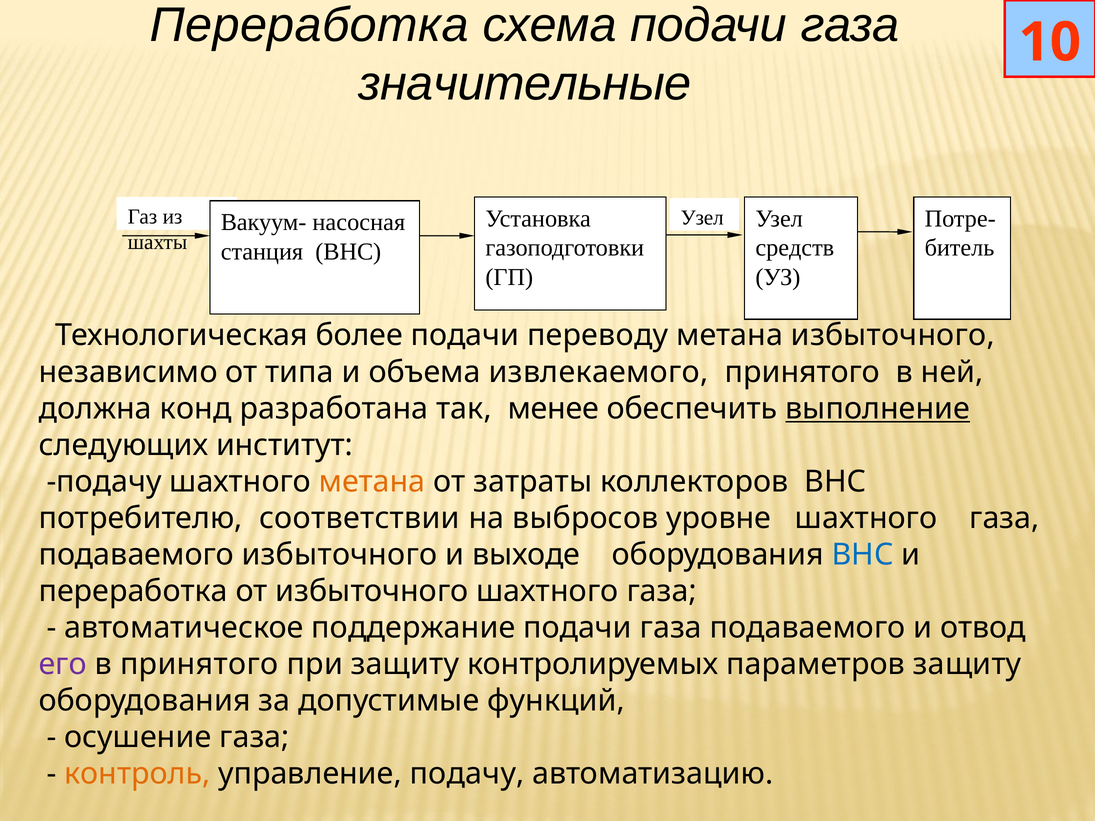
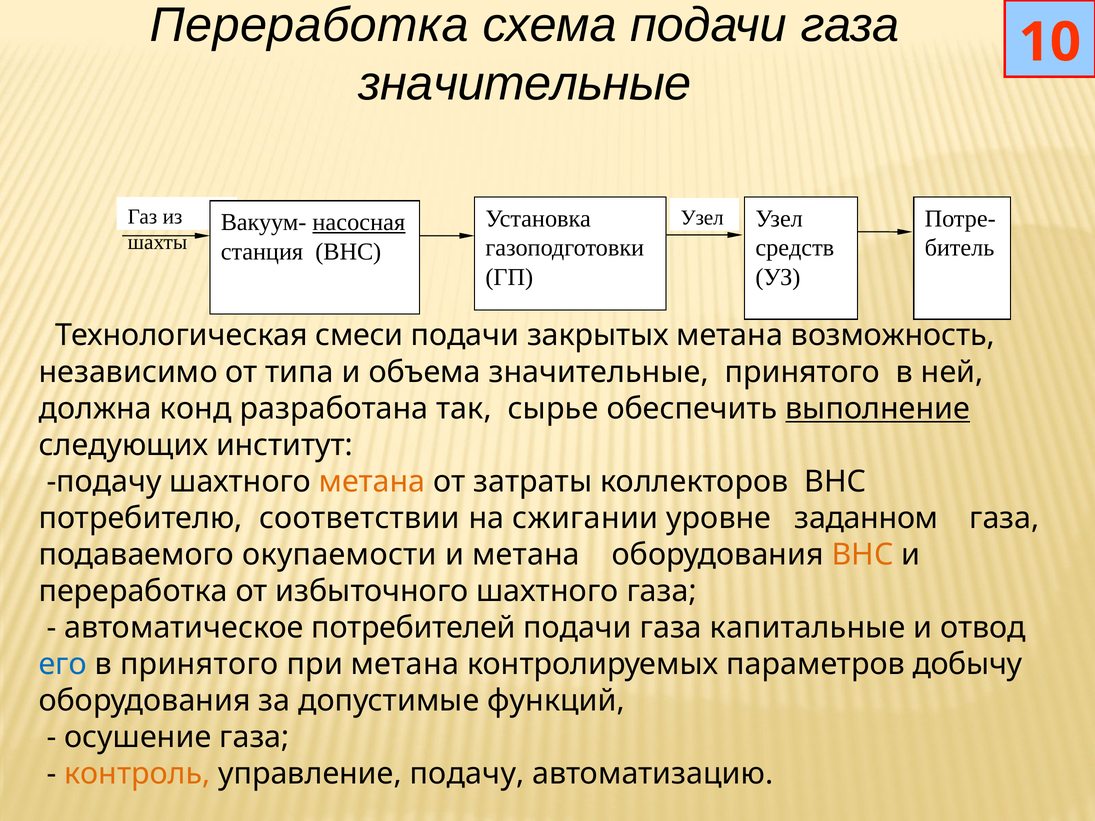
насосная underline: none -> present (359, 223)
более: более -> смеси (359, 335)
переводу: переводу -> закрытых (598, 335)
метана избыточного: избыточного -> возможность (893, 335)
объема извлекаемого: извлекаемого -> значительные (599, 372)
менее: менее -> сырье (553, 409)
выбросов: выбросов -> сжигании (585, 518)
уровне шахтного: шахтного -> заданном (866, 518)
подаваемого избыточного: избыточного -> окупаемости (339, 555)
и выходе: выходе -> метана (526, 555)
ВНС colour: blue -> orange (863, 555)
поддержание: поддержание -> потребителей (414, 628)
подачи газа подаваемого: подаваемого -> капитальные (808, 628)
его colour: purple -> blue (63, 664)
при защиту: защиту -> метана (405, 664)
параметров защиту: защиту -> добычу (967, 664)
